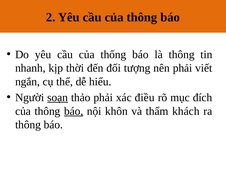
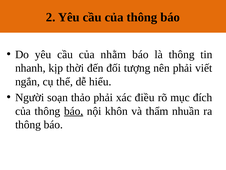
thống: thống -> nhằm (113, 54)
soạn underline: present -> none (58, 97)
khách: khách -> nhuần (186, 111)
